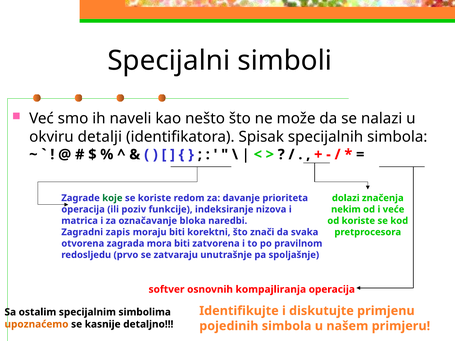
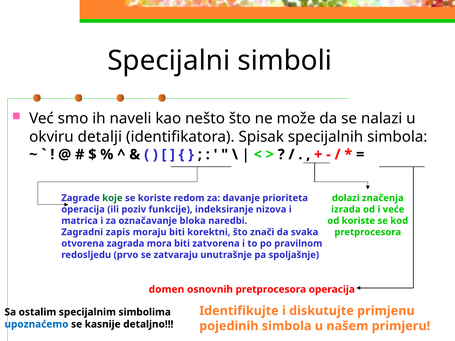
nekim: nekim -> izrada (346, 210)
softver: softver -> domen (166, 290)
osnovnih kompajliranja: kompajliranja -> pretprocesora (271, 290)
upoznaćemo colour: orange -> blue (36, 324)
